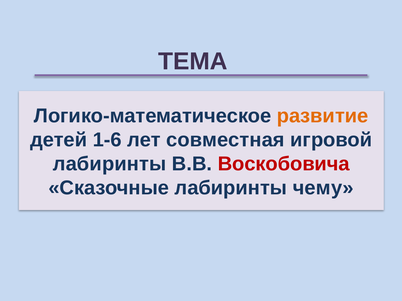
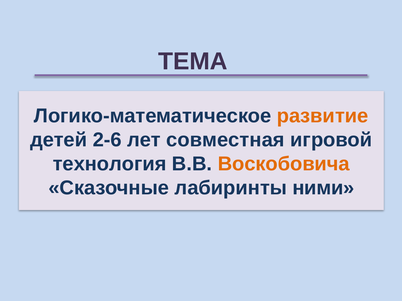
1-6: 1-6 -> 2-6 (107, 140)
лабиринты: лабиринты -> технология (110, 164)
Воскобовича colour: red -> orange (284, 164)
чему: чему -> ними (323, 188)
